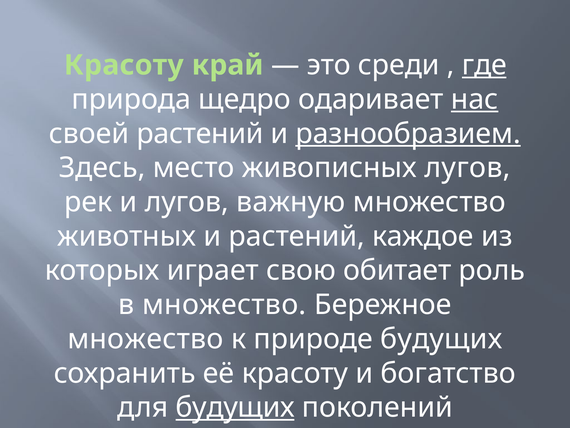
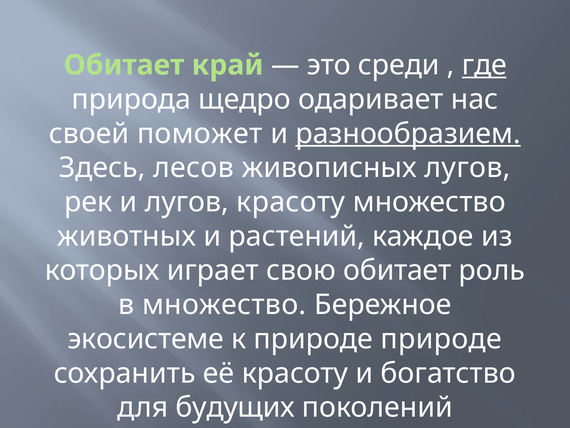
Красоту: Красоту -> Обитает (124, 65)
нас underline: present -> none (475, 99)
своей растений: растений -> поможет (200, 133)
место: место -> лесов (193, 168)
лугов важную: важную -> красоту (291, 202)
множество: множество -> экосистеме (146, 339)
природе будущих: будущих -> природе (441, 339)
будущих underline: present -> none (235, 407)
